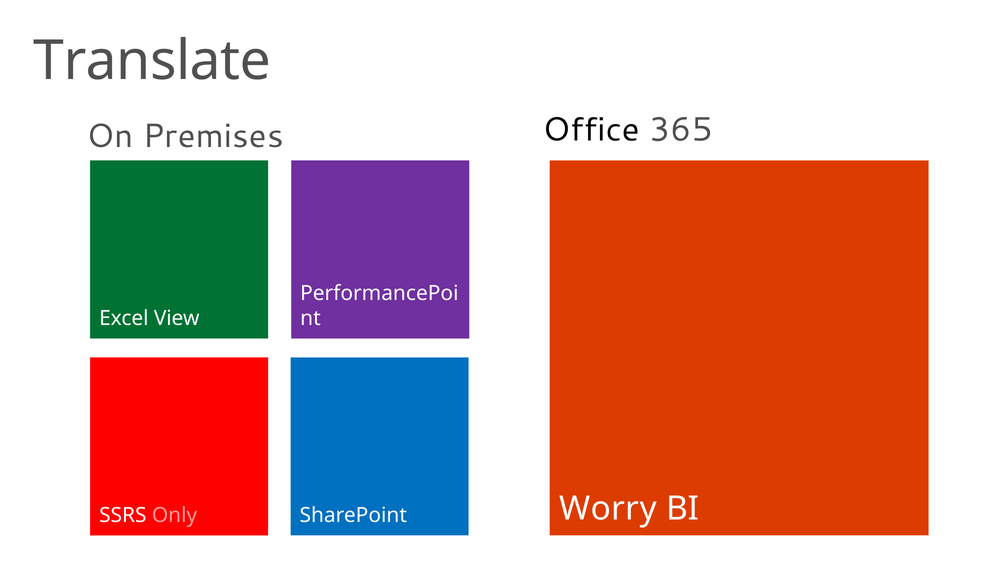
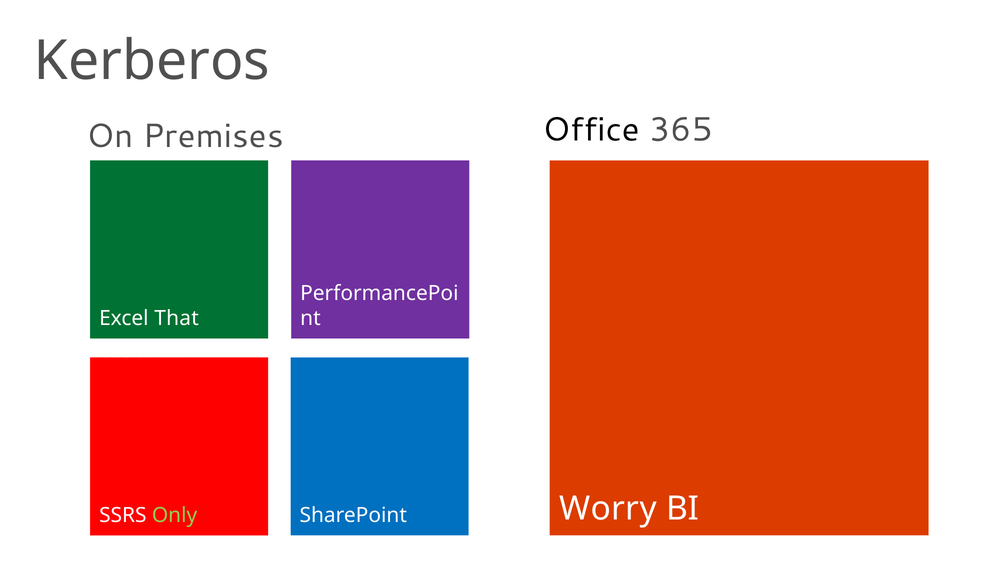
Translate: Translate -> Kerberos (152, 61)
View: View -> That (177, 318)
Only colour: pink -> light green (175, 515)
